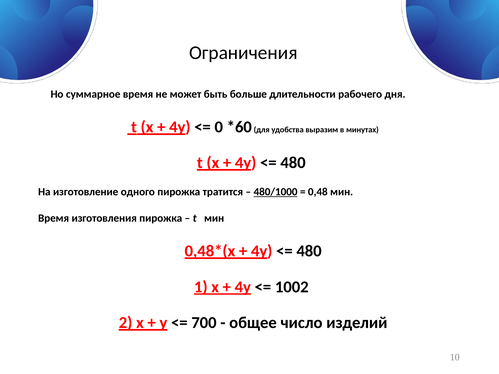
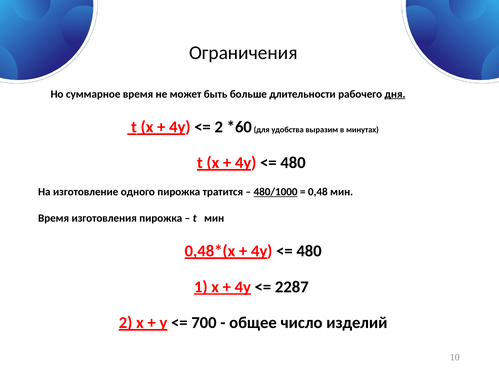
дня underline: none -> present (395, 94)
0: 0 -> 2 (219, 127)
1002: 1002 -> 2287 (292, 287)
